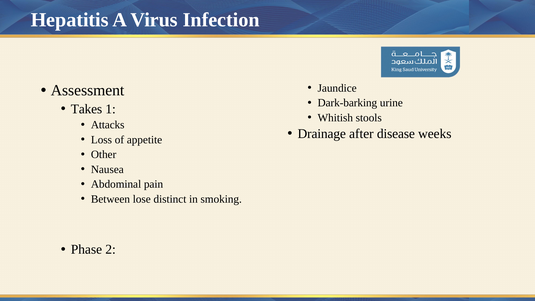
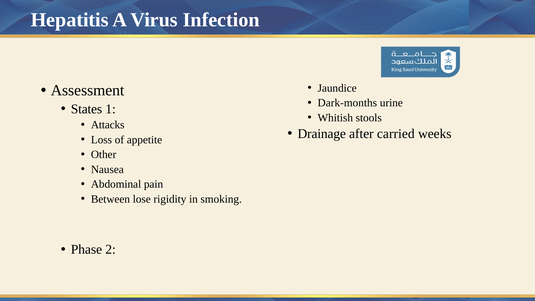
Dark-barking: Dark-barking -> Dark-months (347, 103)
Takes: Takes -> States (87, 109)
disease: disease -> carried (396, 134)
distinct: distinct -> rigidity (170, 199)
